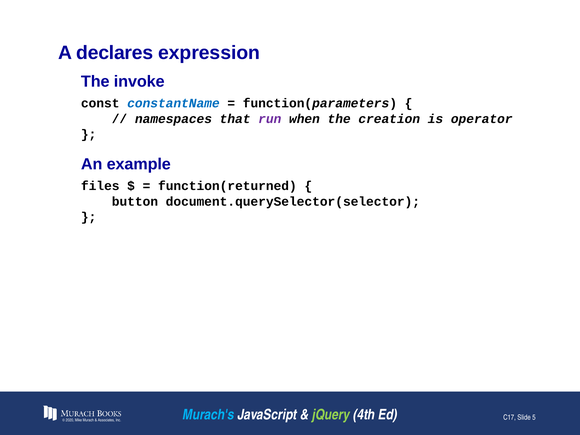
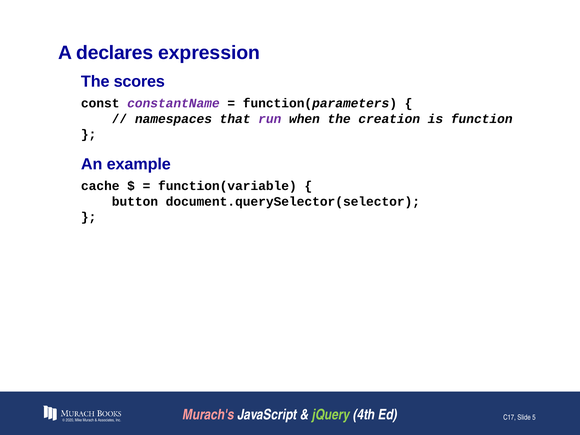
invoke: invoke -> scores (139, 81)
constantName colour: blue -> purple (173, 103)
operator: operator -> function (482, 119)
files: files -> cache (100, 186)
function(returned: function(returned -> function(variable (227, 186)
Murach's colour: light blue -> pink (208, 415)
